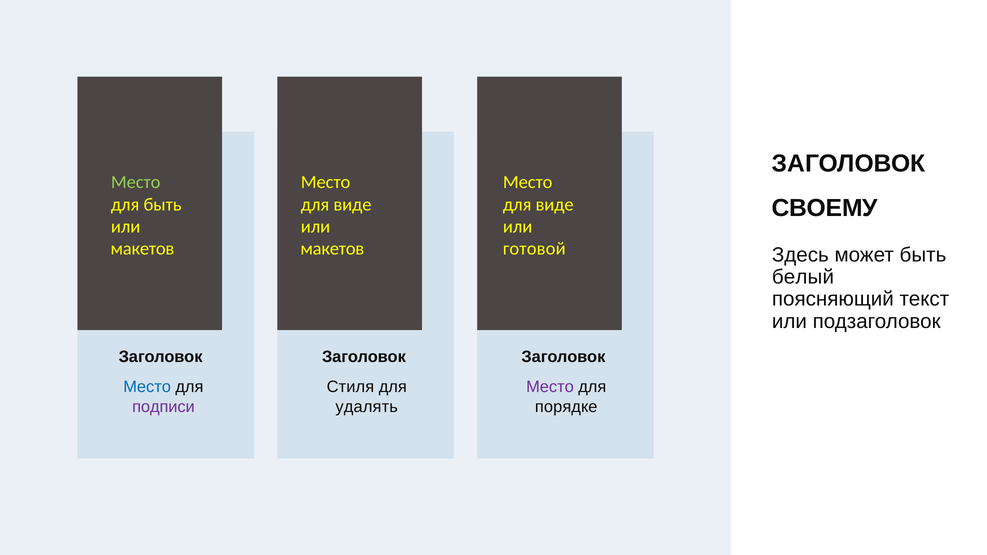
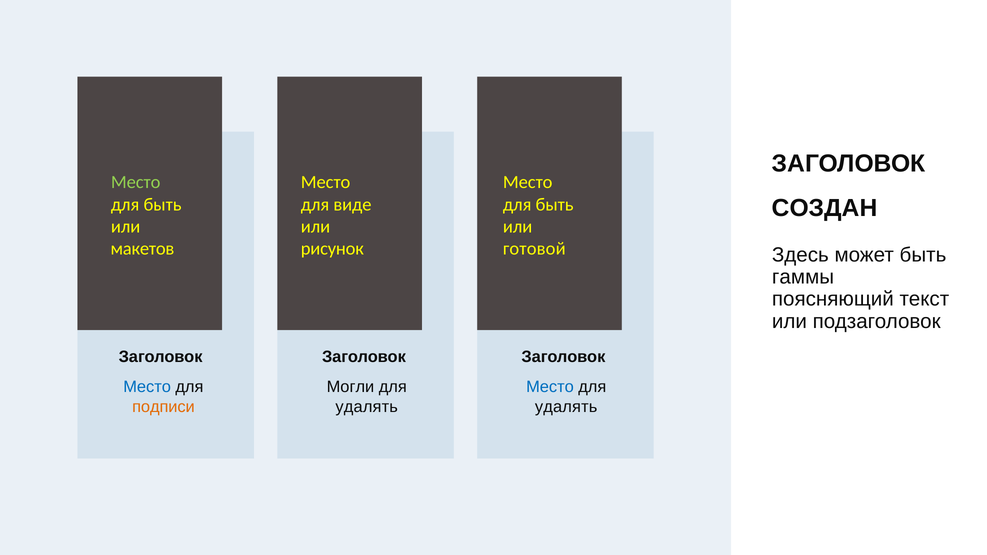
СВОЕМУ: СВОЕМУ -> СОЗДАН (825, 208)
виде: виде -> быть (555, 204)
макетов: макетов -> рисунок (332, 249)
белый: белый -> гаммы (803, 277)
Стиля: Стиля -> Могли (350, 387)
Место colour: purple -> blue (550, 387)
подписи colour: purple -> orange (163, 407)
порядке: порядке -> удалять (566, 407)
